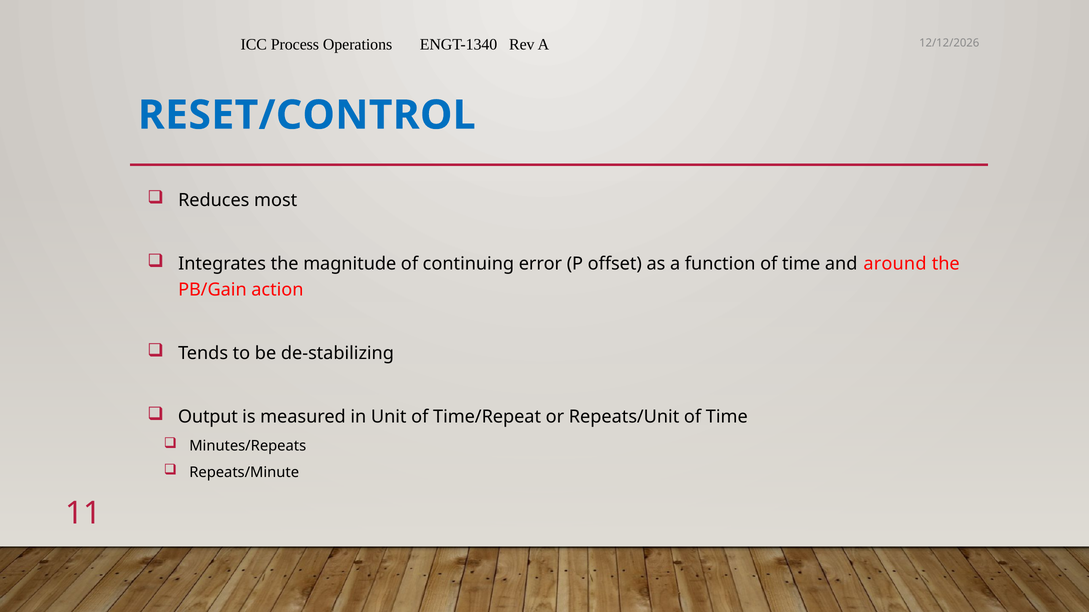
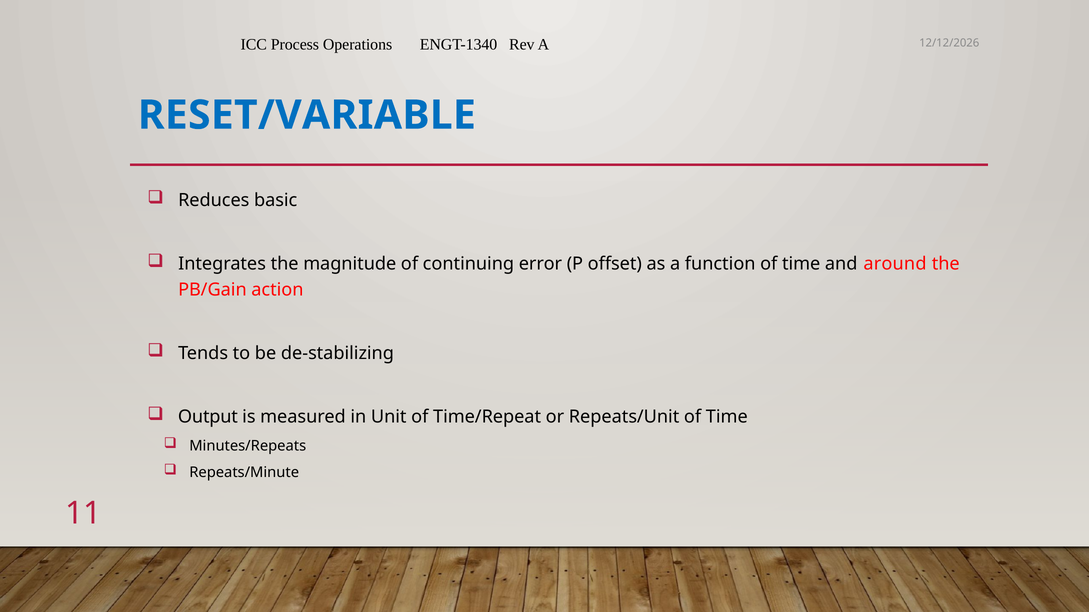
RESET/CONTROL: RESET/CONTROL -> RESET/VARIABLE (307, 115)
most: most -> basic (276, 201)
